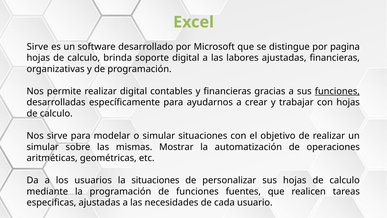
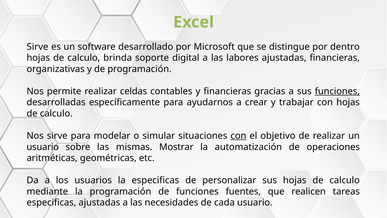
pagina: pagina -> dentro (345, 47)
realizar digital: digital -> celdas (134, 91)
con underline: none -> present (238, 136)
simular: simular -> usuario (43, 147)
la situaciones: situaciones -> especificas (155, 180)
